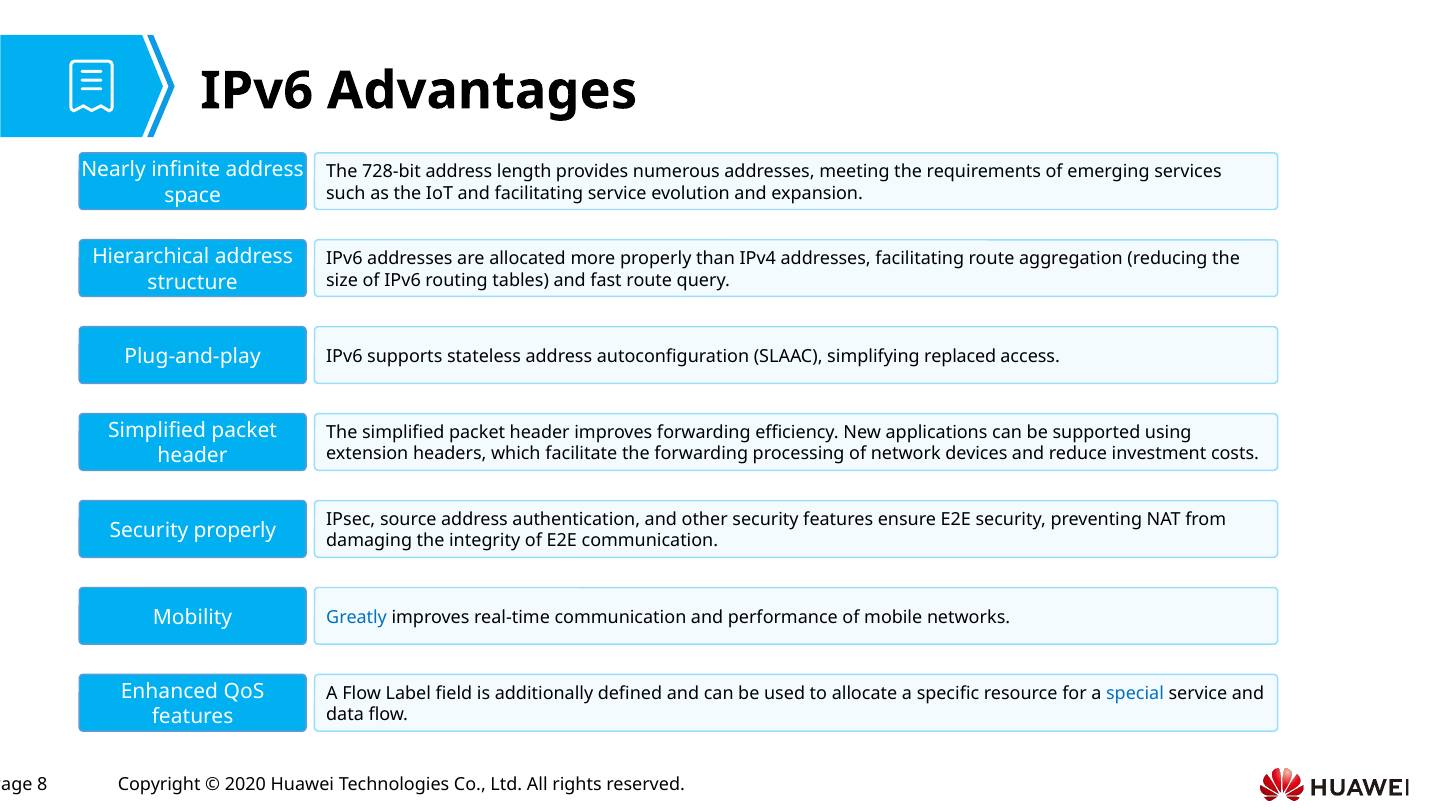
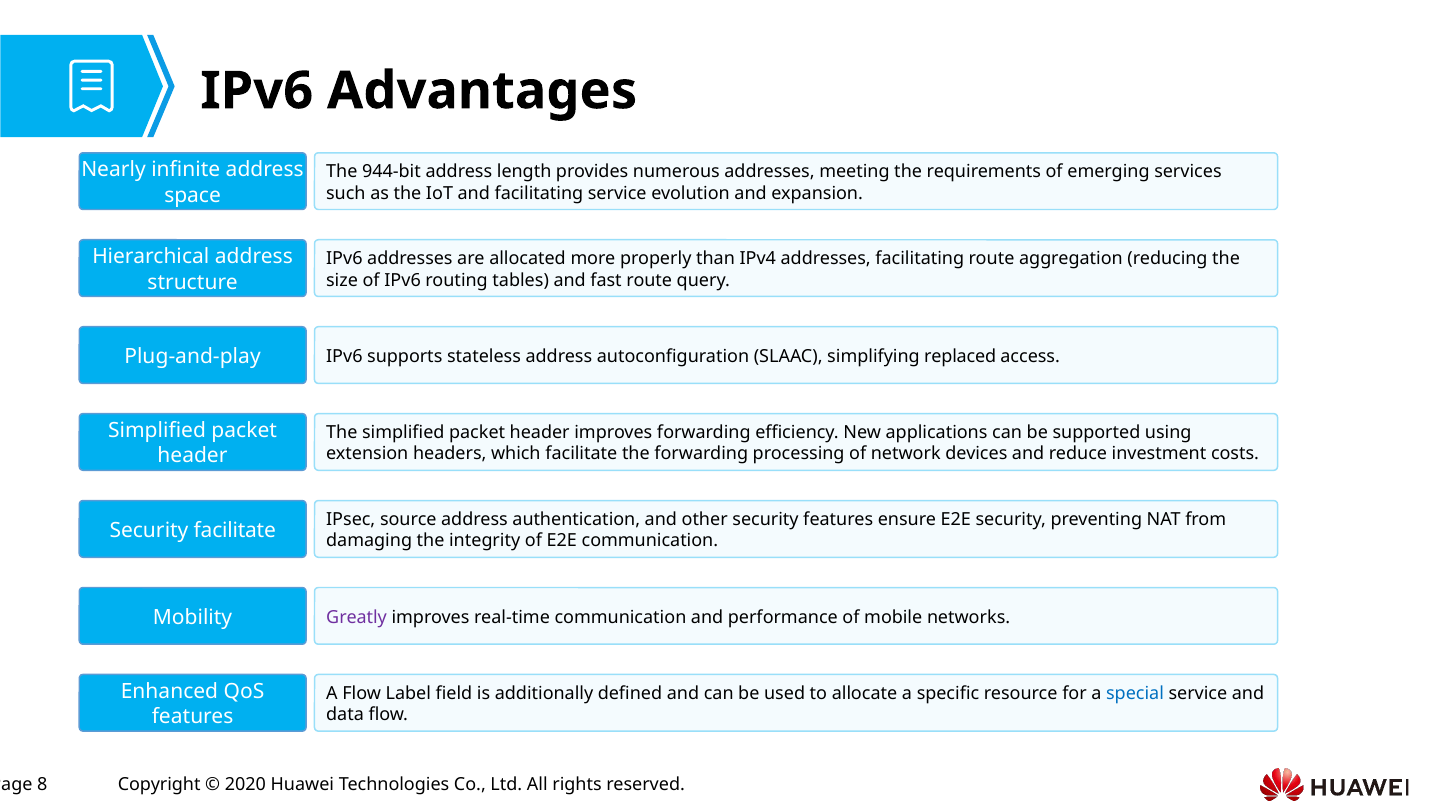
728-bit: 728-bit -> 944-bit (391, 172)
Security properly: properly -> facilitate (235, 530)
Greatly colour: blue -> purple (357, 617)
